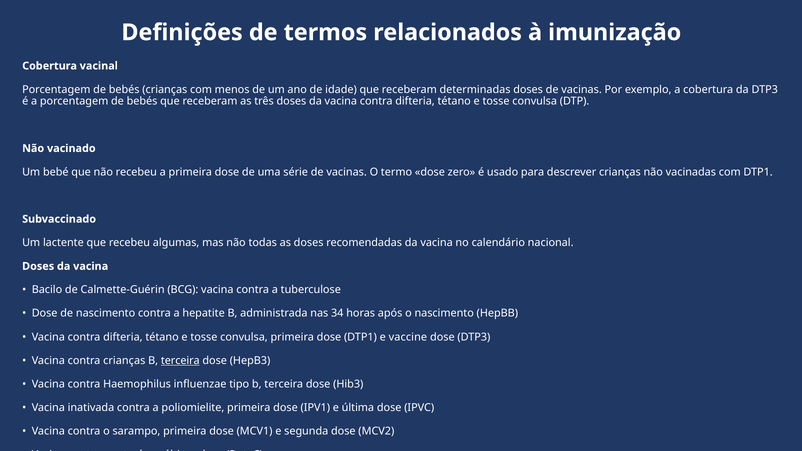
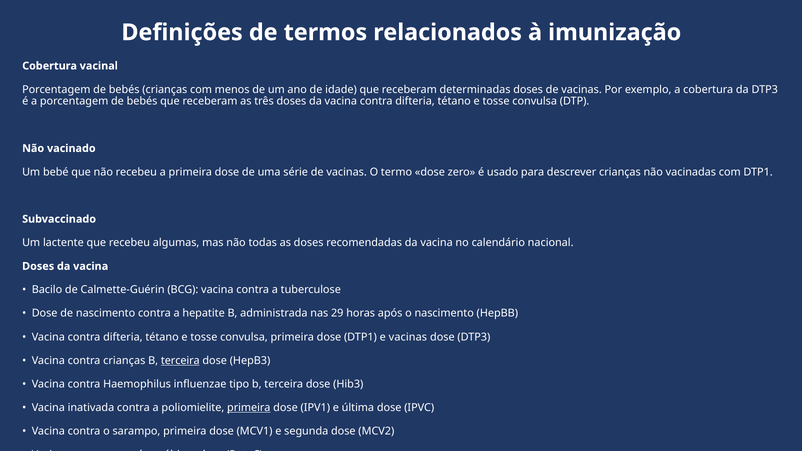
34: 34 -> 29 (337, 313)
e vaccine: vaccine -> vacinas (408, 337)
primeira underline: none -> present (249, 408)
